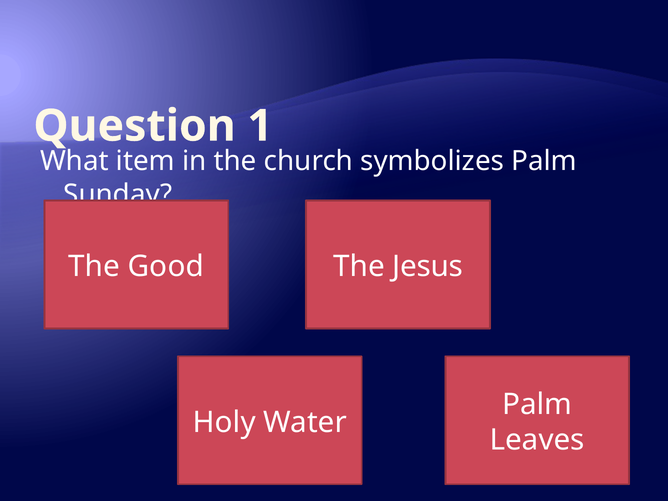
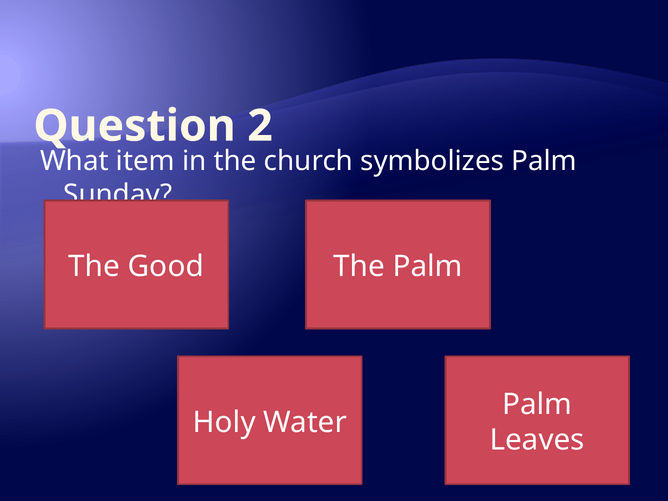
1: 1 -> 2 (260, 126)
The Jesus: Jesus -> Palm (428, 266)
